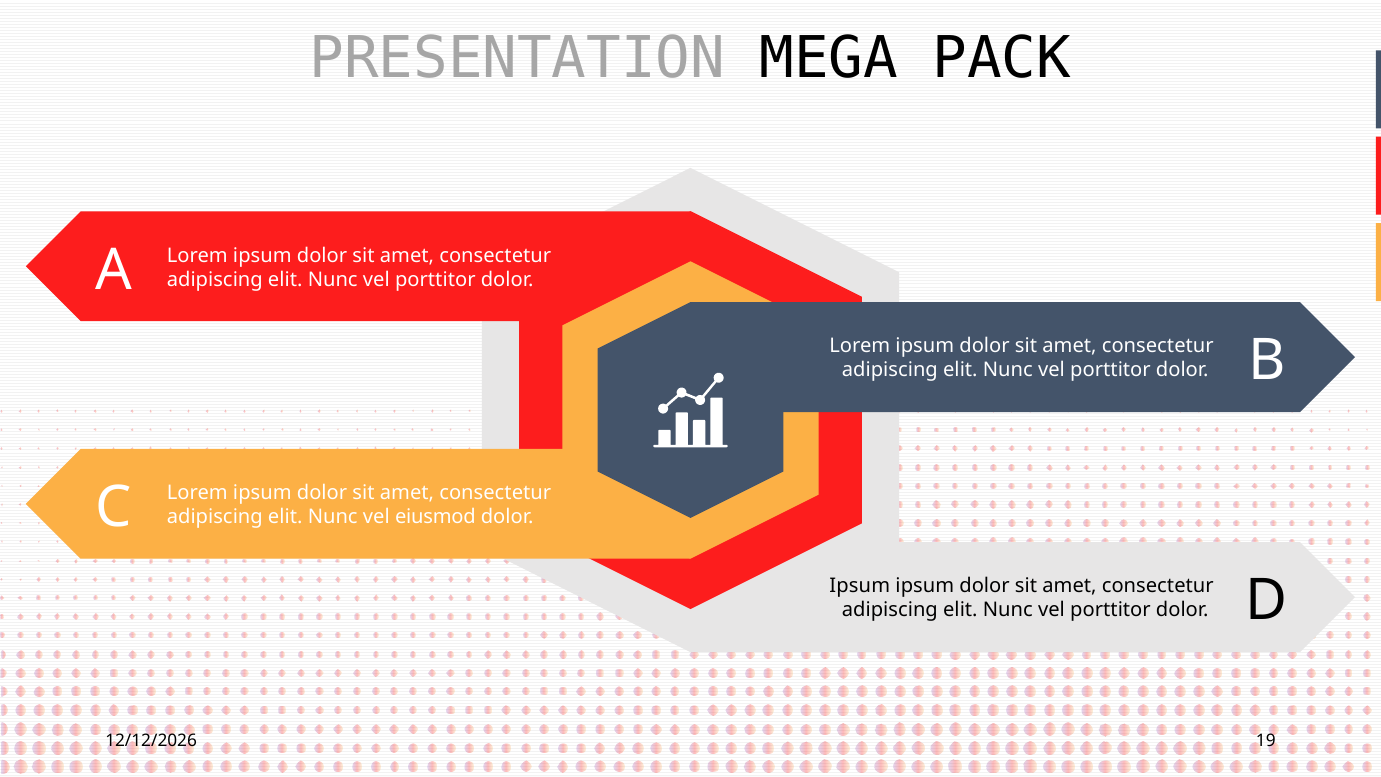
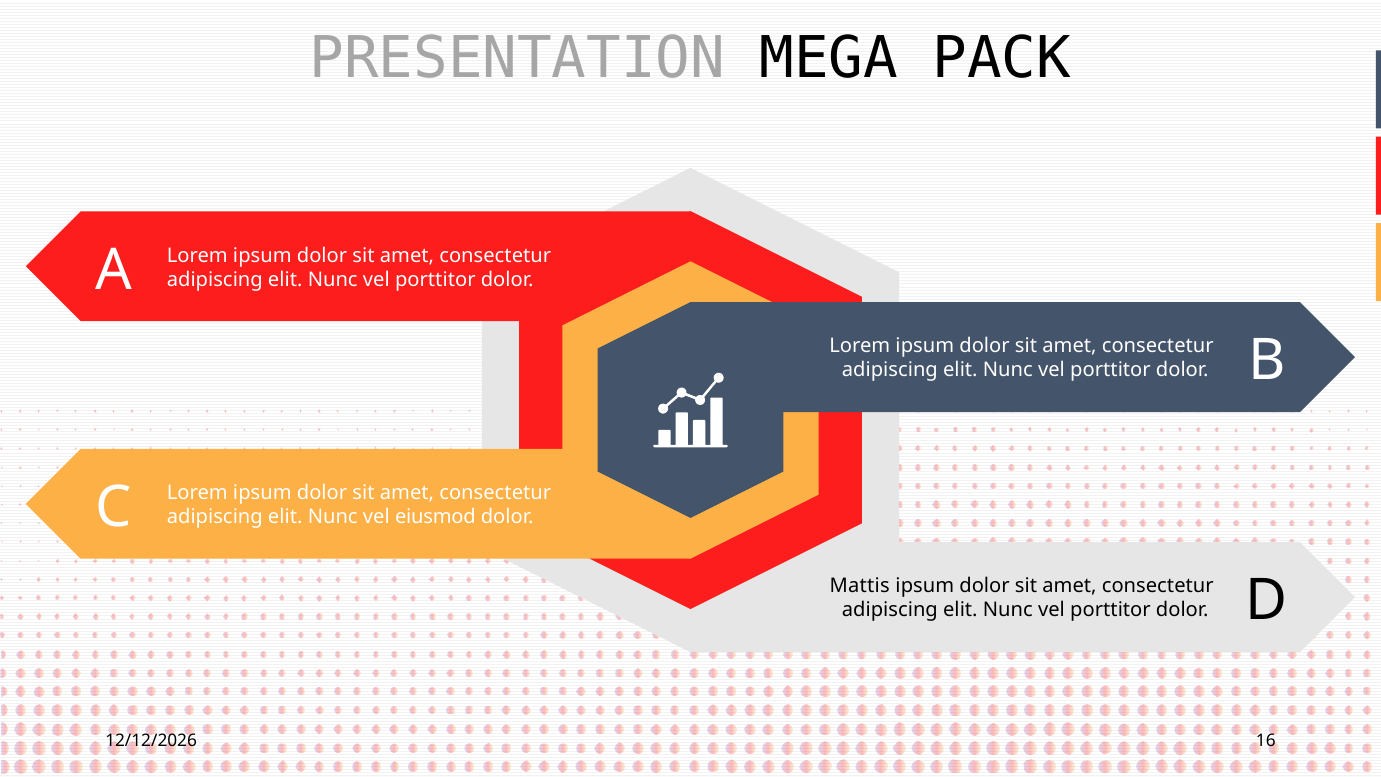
Ipsum: Ipsum -> Mattis (860, 586)
19: 19 -> 16 (1266, 740)
